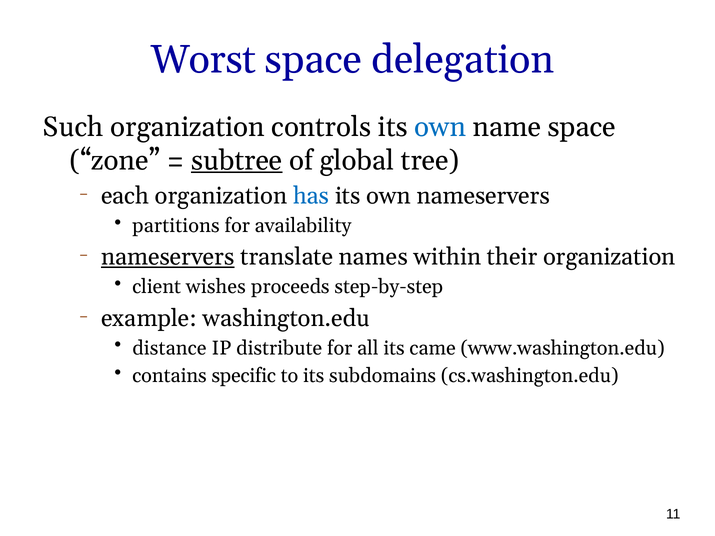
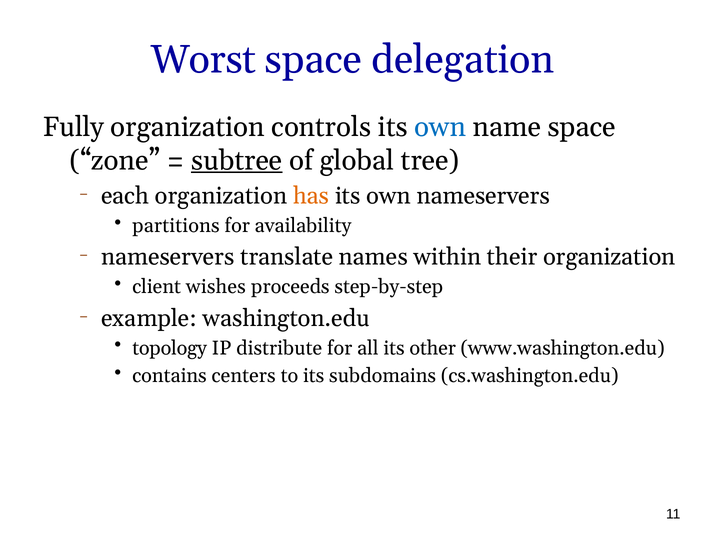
Such: Such -> Fully (73, 127)
has colour: blue -> orange (311, 196)
nameservers underline: present -> none (168, 257)
distance: distance -> topology (170, 348)
came: came -> other (433, 348)
specific: specific -> centers (244, 376)
